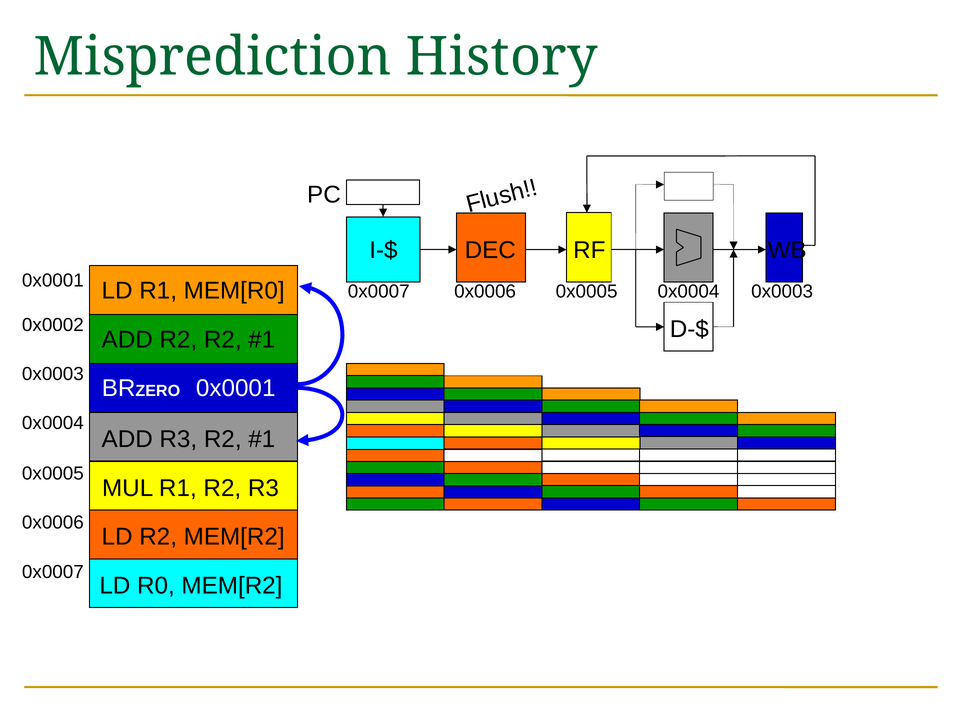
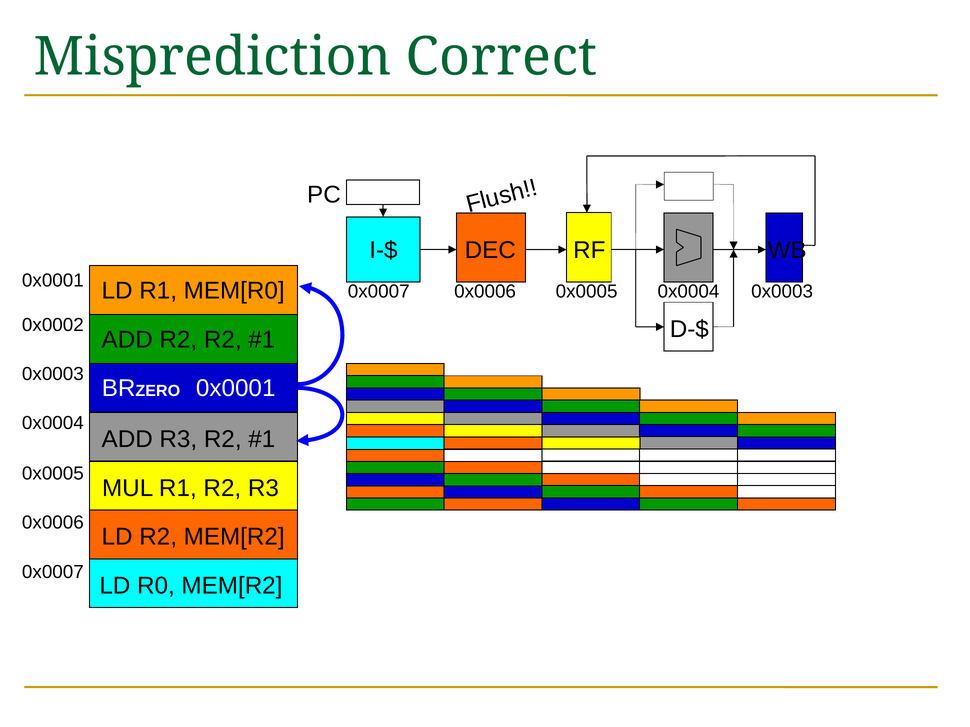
History: History -> Correct (502, 57)
